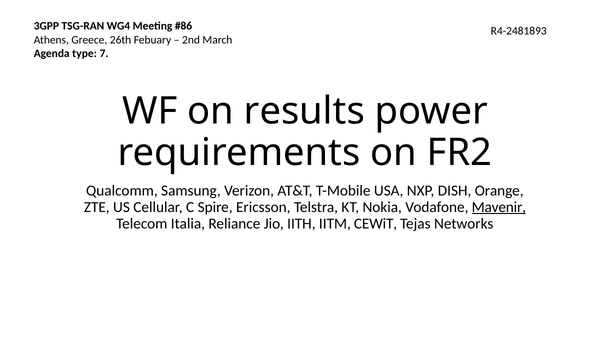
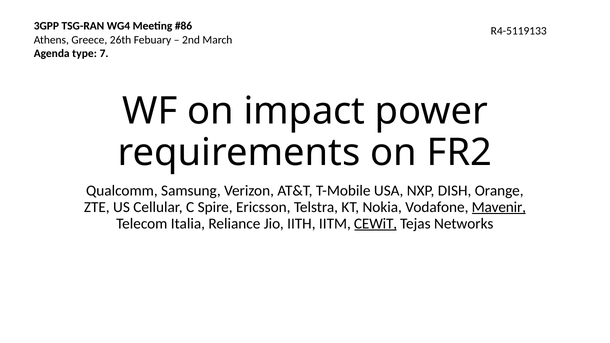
R4-2481893: R4-2481893 -> R4-5119133 (519, 31)
results: results -> impact (304, 111)
CEWiT underline: none -> present (376, 224)
